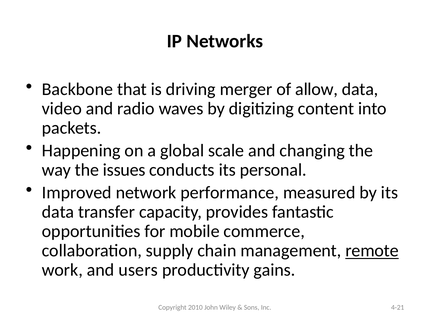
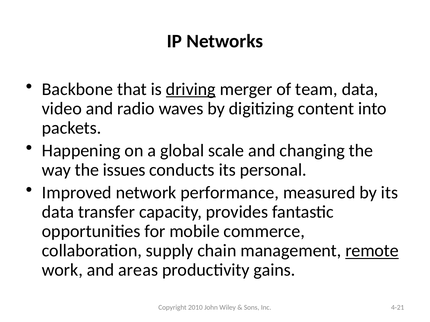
driving underline: none -> present (191, 89)
allow: allow -> team (317, 89)
users: users -> areas (138, 270)
